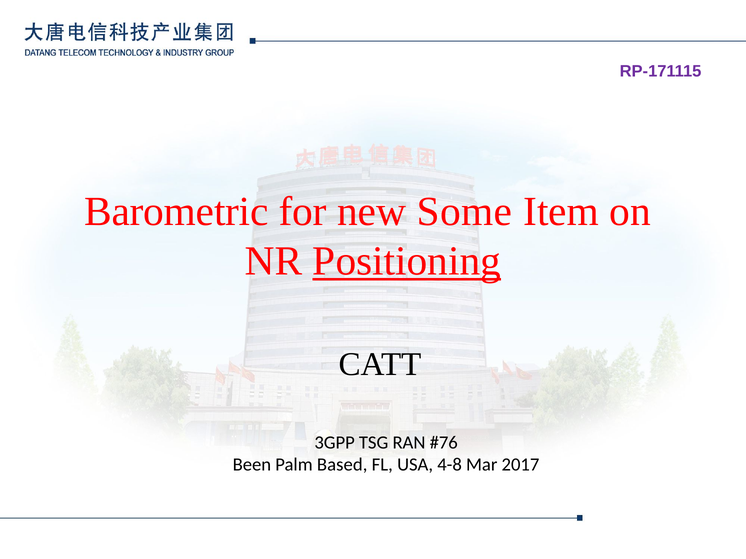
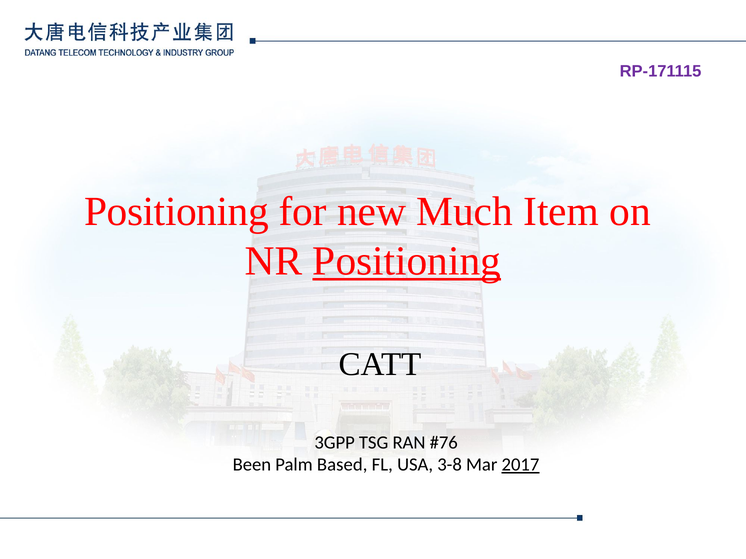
Barometric: Barometric -> Positioning (177, 212)
Some: Some -> Much (465, 212)
4-8: 4-8 -> 3-8 (450, 465)
2017 underline: none -> present (520, 465)
